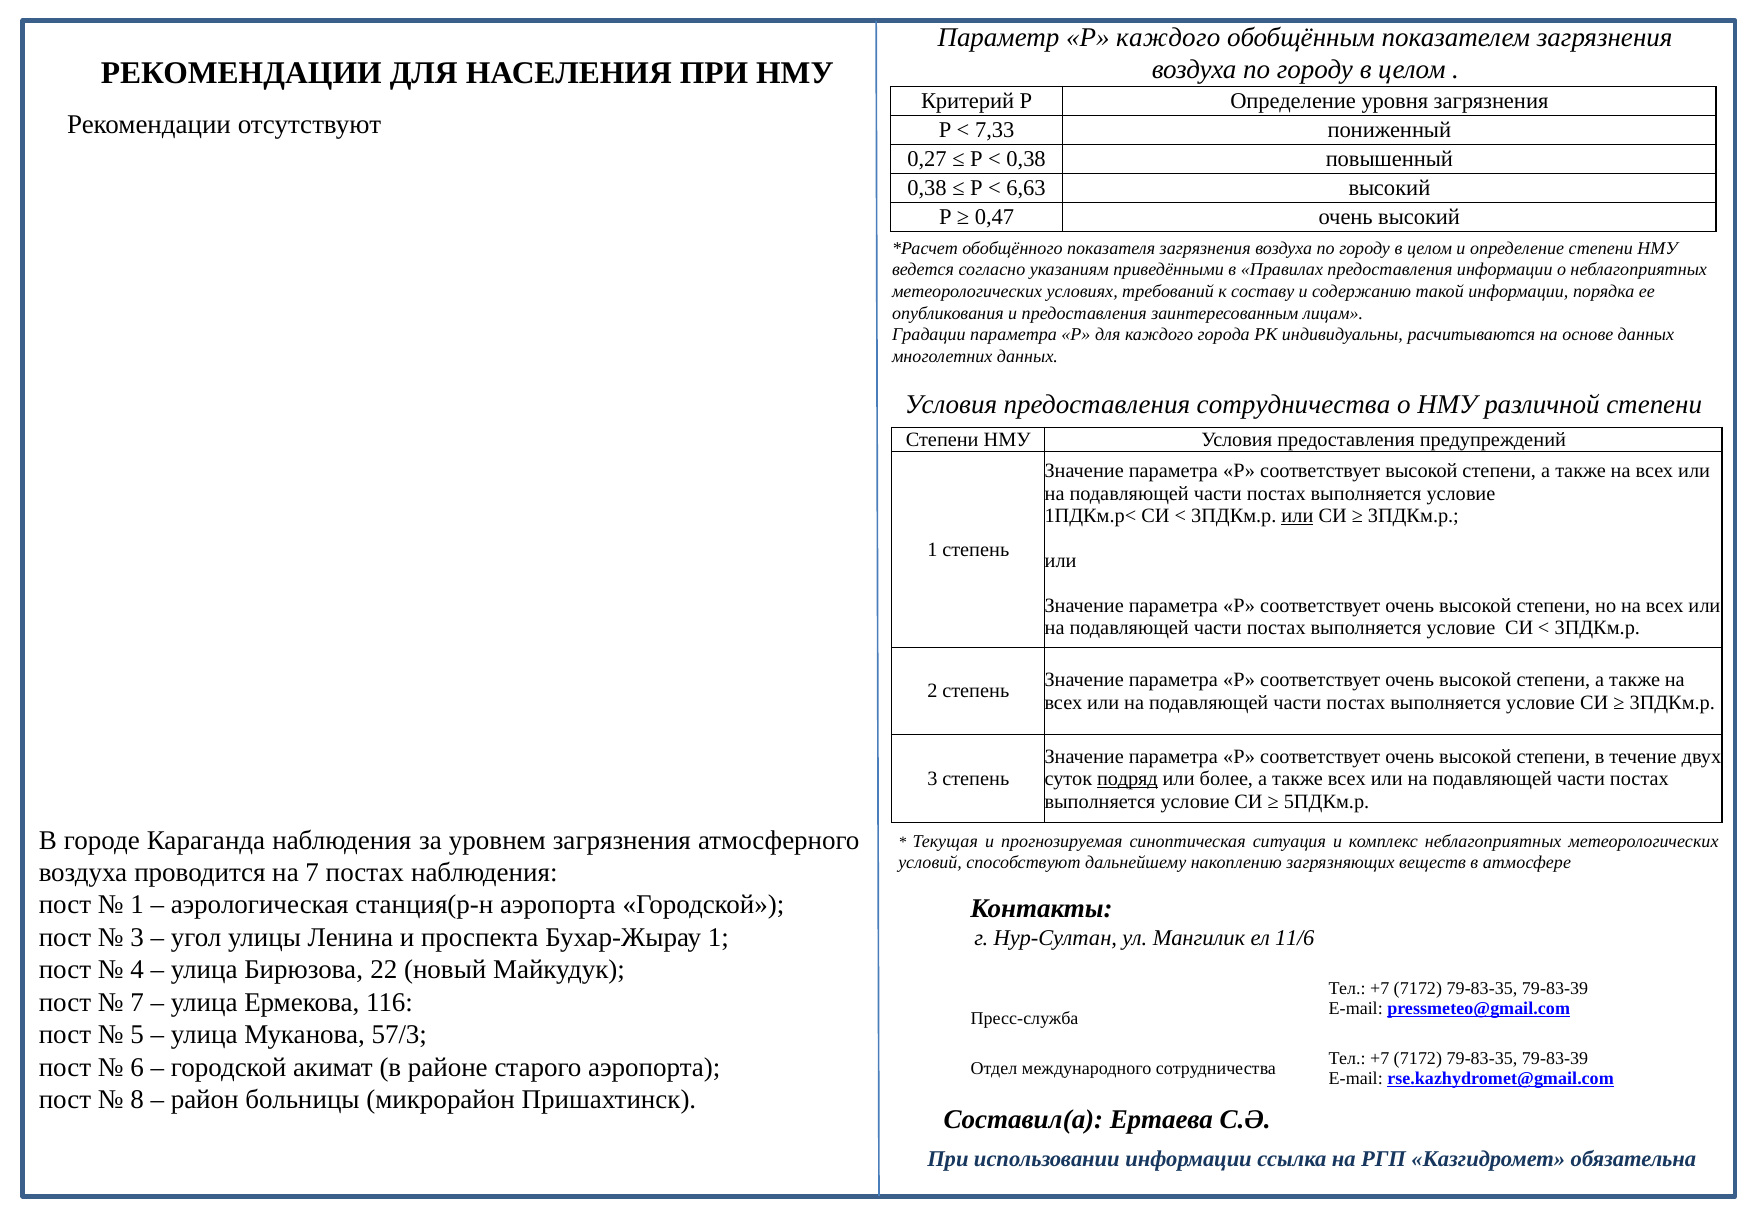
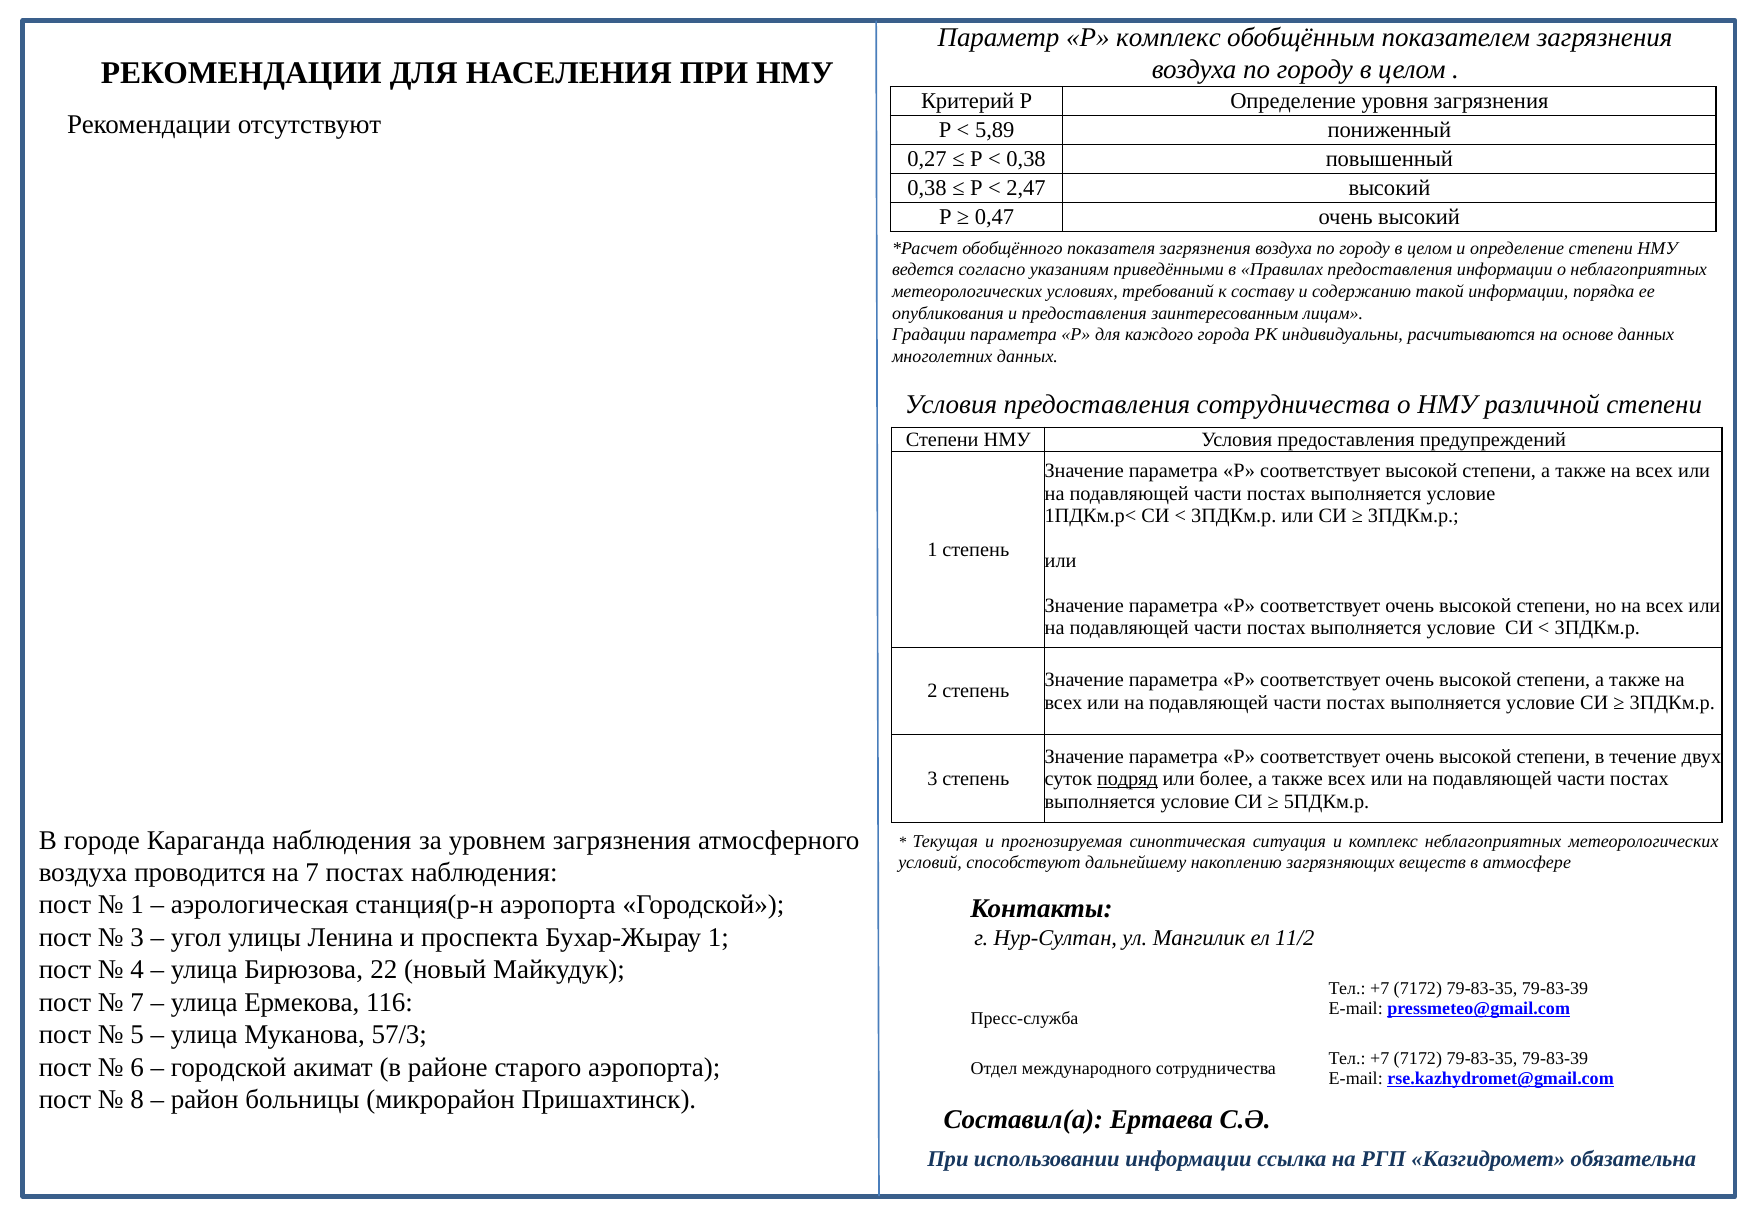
Р каждого: каждого -> комплекс (1168, 37)
7,33: 7,33 -> 5,89 (995, 130)
6,63: 6,63 -> 2,47 (1026, 188)
или underline: present -> none (1297, 516)
11/6: 11/6 -> 11/2 (1295, 938)
